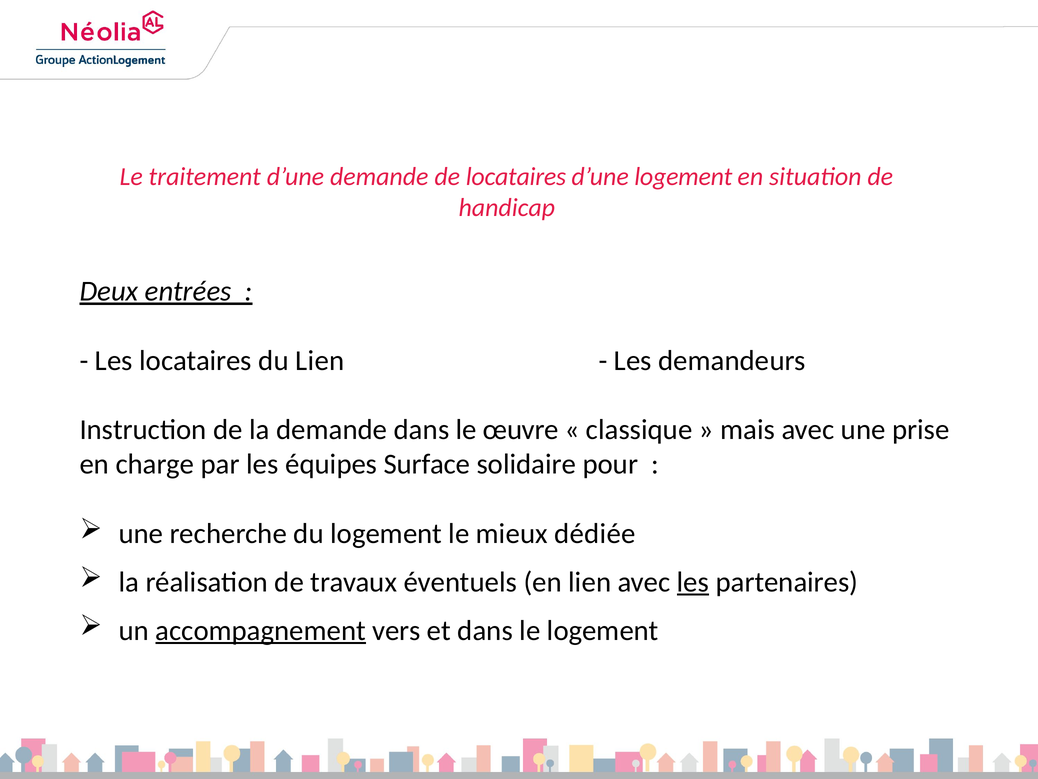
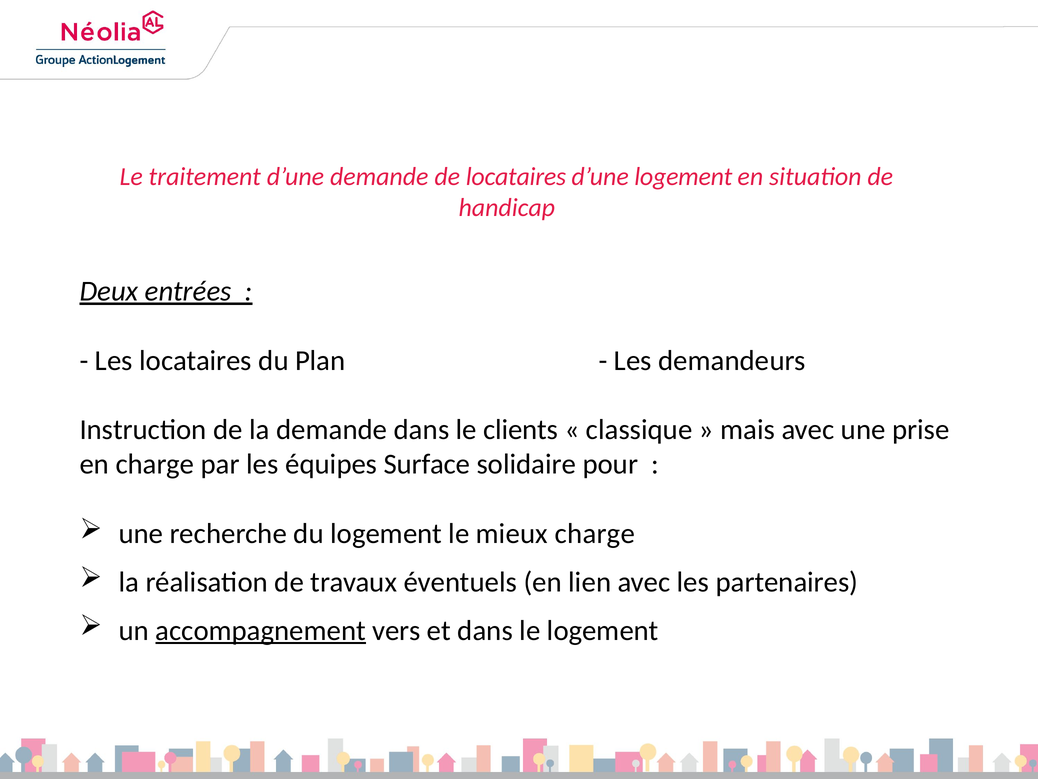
du Lien: Lien -> Plan (320, 360)
œuvre: œuvre -> clients (521, 430)
mieux dédiée: dédiée -> charge (595, 533)
les underline: present -> none (693, 582)
